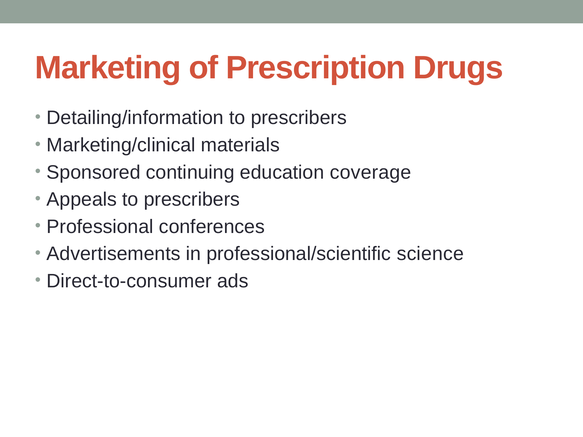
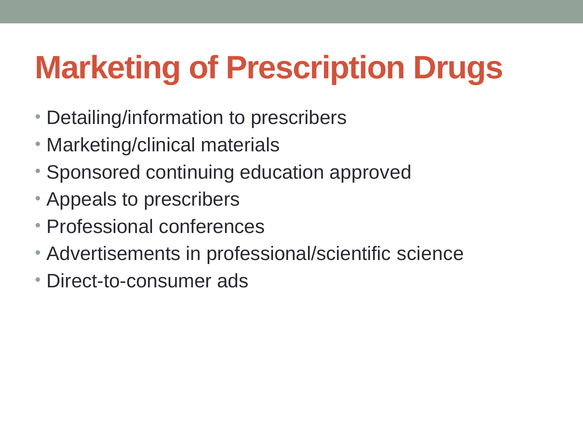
coverage: coverage -> approved (371, 172)
